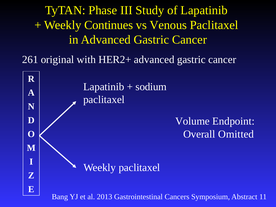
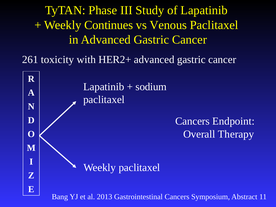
original: original -> toxicity (57, 60)
Volume: Volume -> Cancers (192, 121)
Omitted: Omitted -> Therapy (236, 134)
